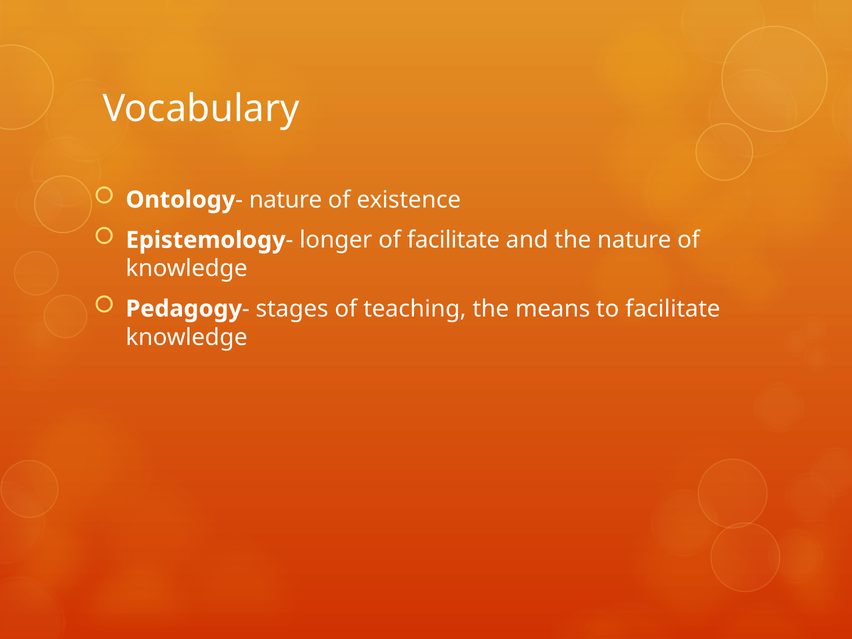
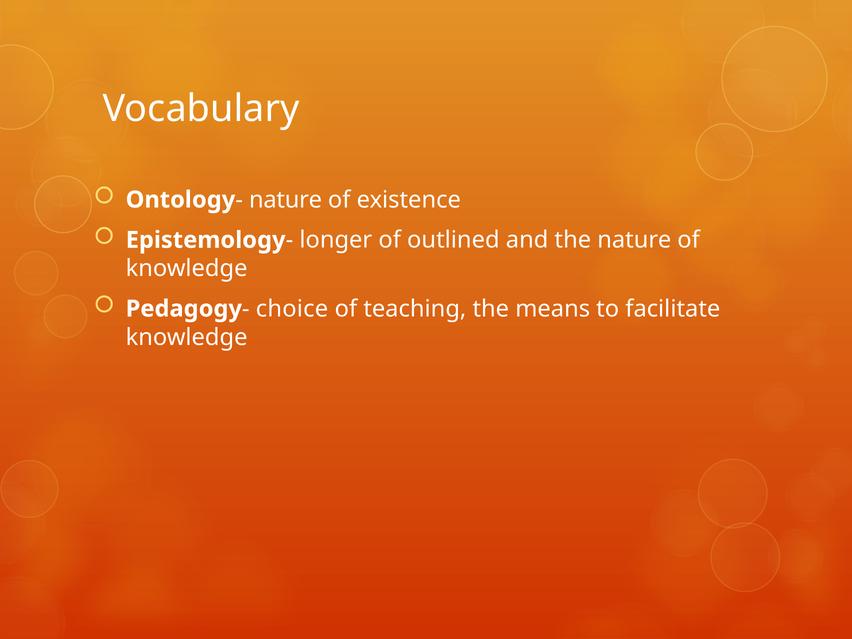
of facilitate: facilitate -> outlined (453, 240)
stages: stages -> choice (292, 309)
